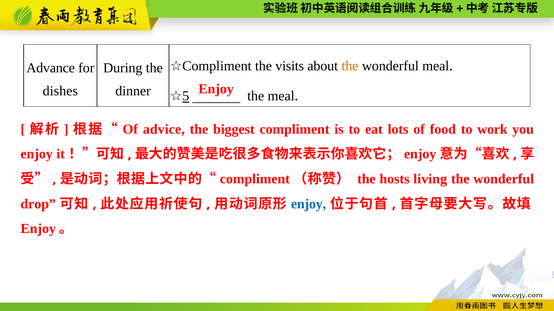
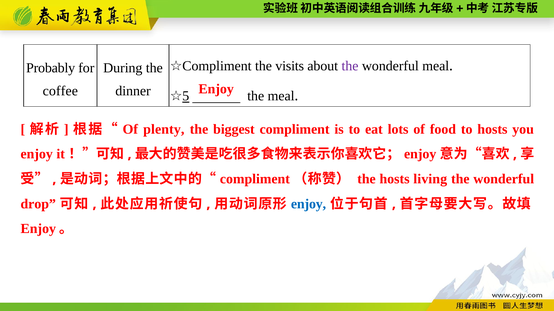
the colour: orange -> purple (350, 66)
Advance: Advance -> Probably (51, 68)
dishes: dishes -> coffee (60, 91)
advice: advice -> plenty (164, 129)
to work: work -> hosts (492, 129)
